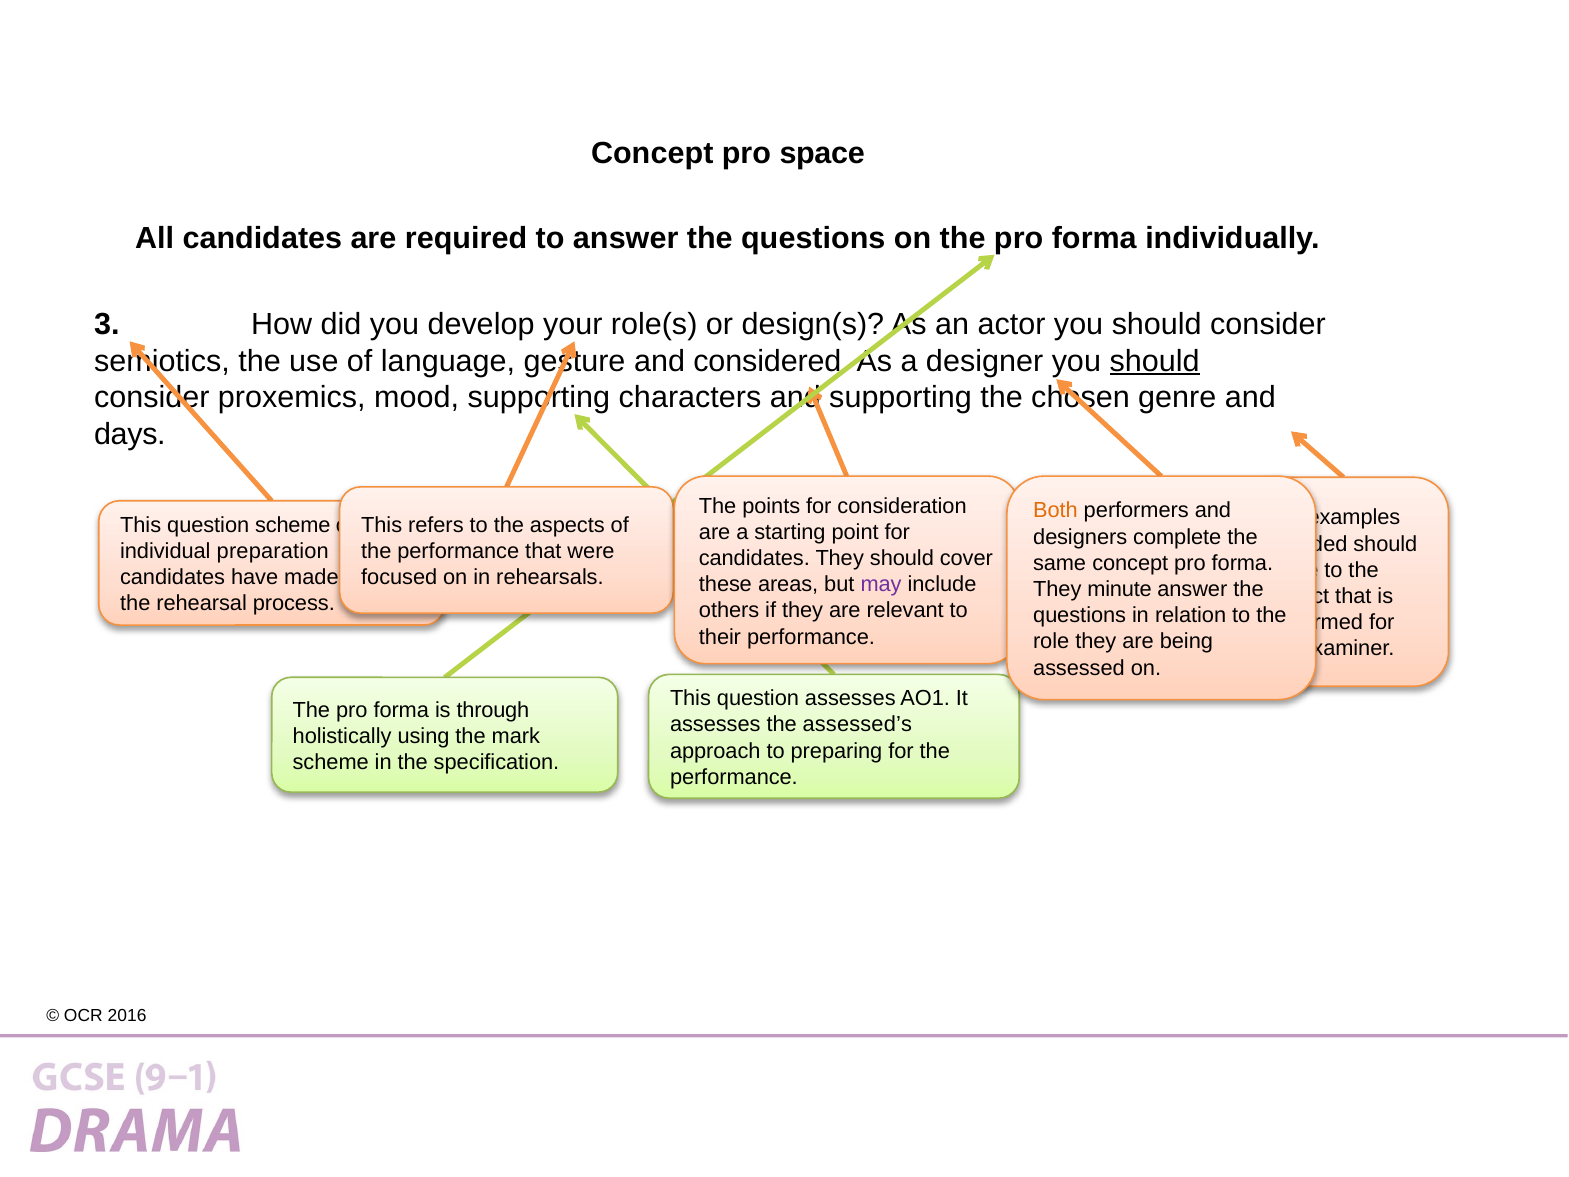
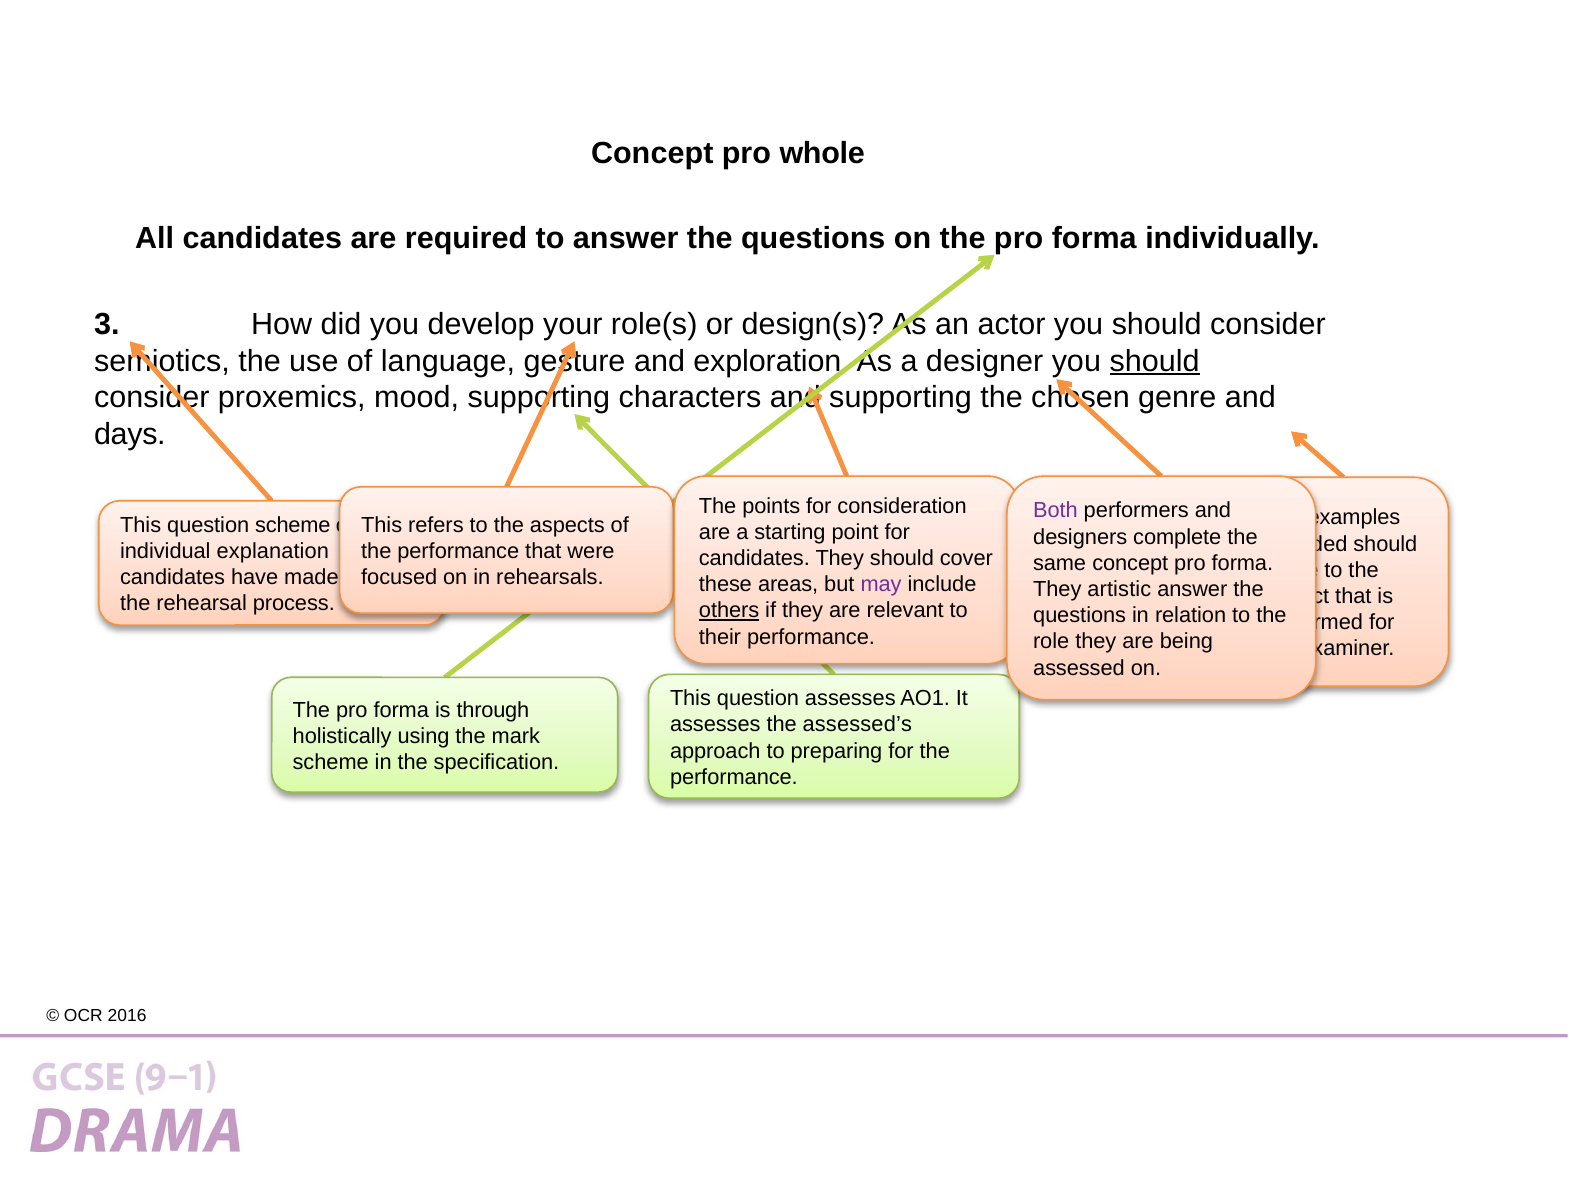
space: space -> whole (822, 153)
considered: considered -> exploration (772, 361)
Both colour: orange -> purple (1056, 511)
preparation: preparation -> explanation (273, 551)
minute: minute -> artistic (1119, 589)
others underline: none -> present (729, 611)
